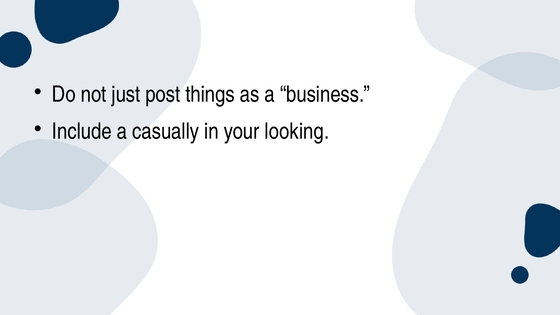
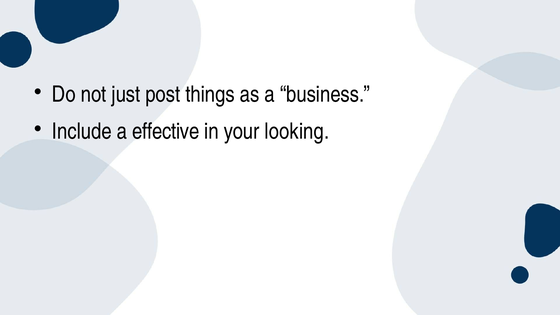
casually: casually -> effective (166, 131)
